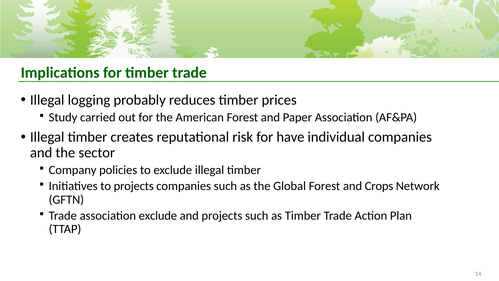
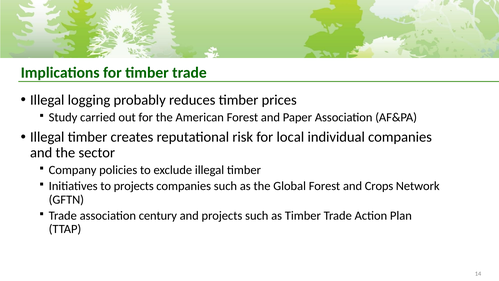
have: have -> local (290, 137)
association exclude: exclude -> century (158, 215)
